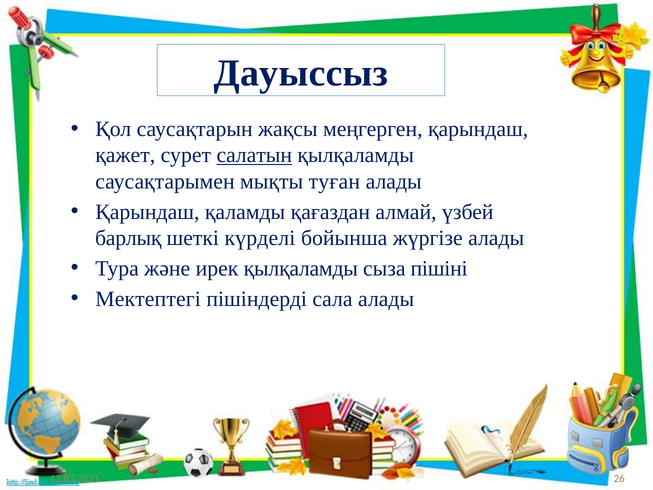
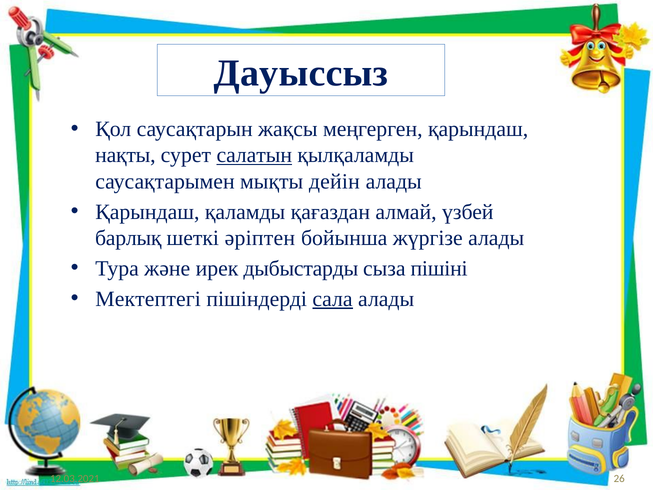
қажет: қажет -> нақты (125, 155)
туған: туған -> дейін (334, 181)
күрделі: күрделі -> әріптен (260, 238)
ирек қылқаламды: қылқаламды -> дыбыстарды (301, 268)
сала underline: none -> present (333, 299)
